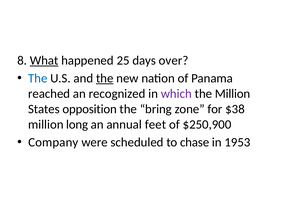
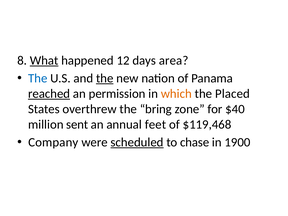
25: 25 -> 12 (123, 60)
over: over -> area (174, 60)
reached underline: none -> present (49, 94)
recognized: recognized -> permission (117, 94)
which colour: purple -> orange (176, 94)
the Million: Million -> Placed (233, 94)
opposition: opposition -> overthrew (90, 109)
$38: $38 -> $40 (235, 109)
long: long -> sent (77, 124)
$250,900: $250,900 -> $119,468 (207, 124)
scheduled underline: none -> present (137, 142)
1953: 1953 -> 1900 (237, 142)
